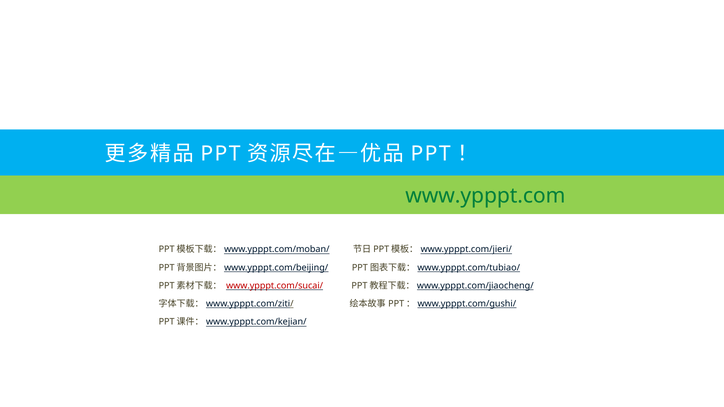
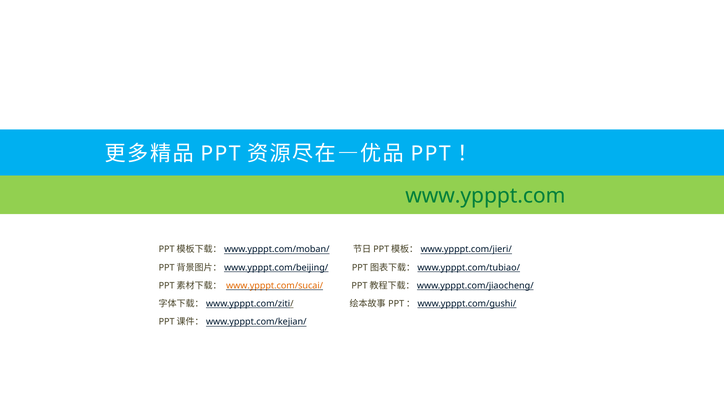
www.ypppt.com/sucai/ colour: red -> orange (275, 286)
